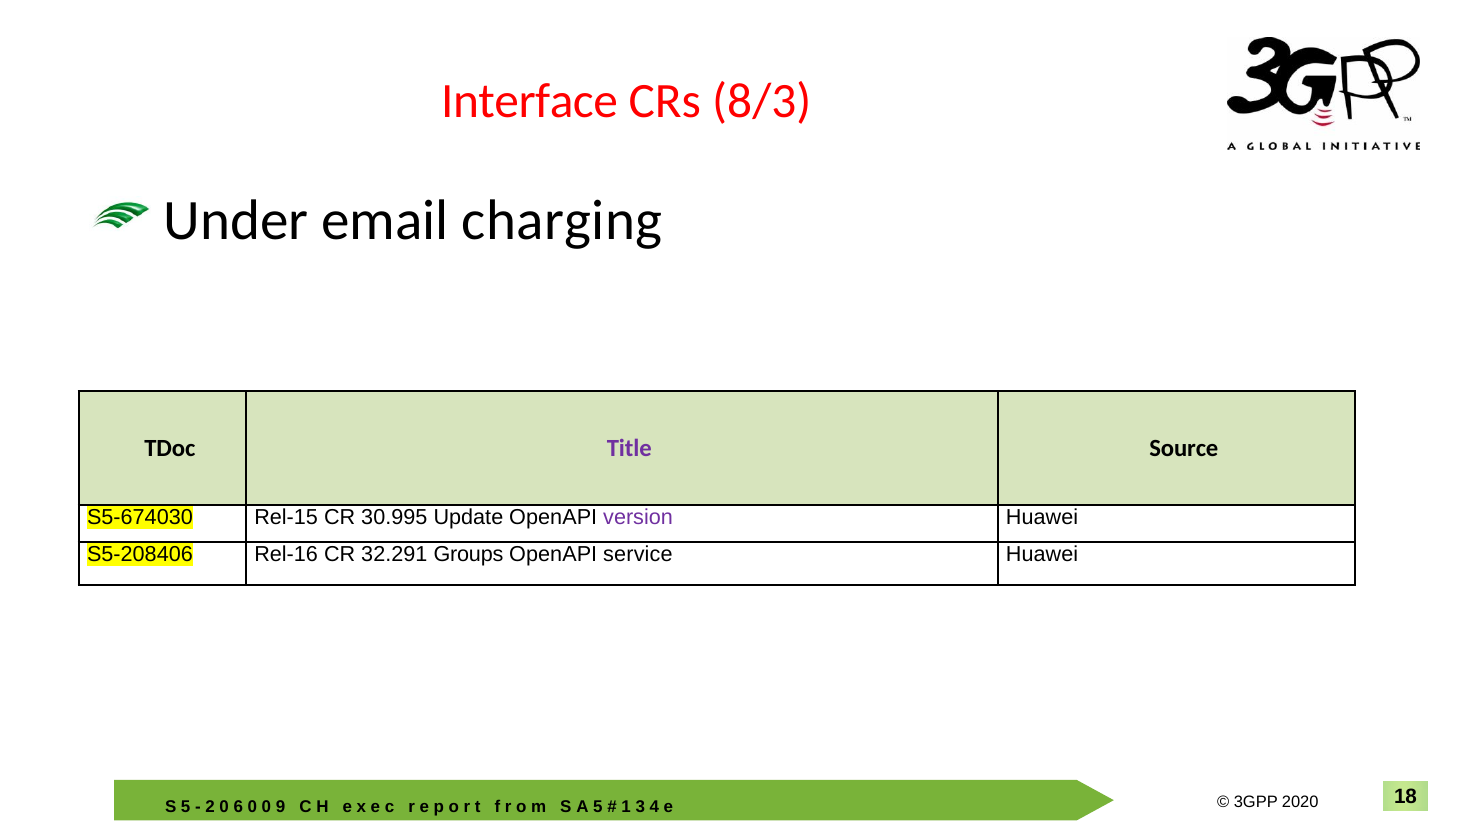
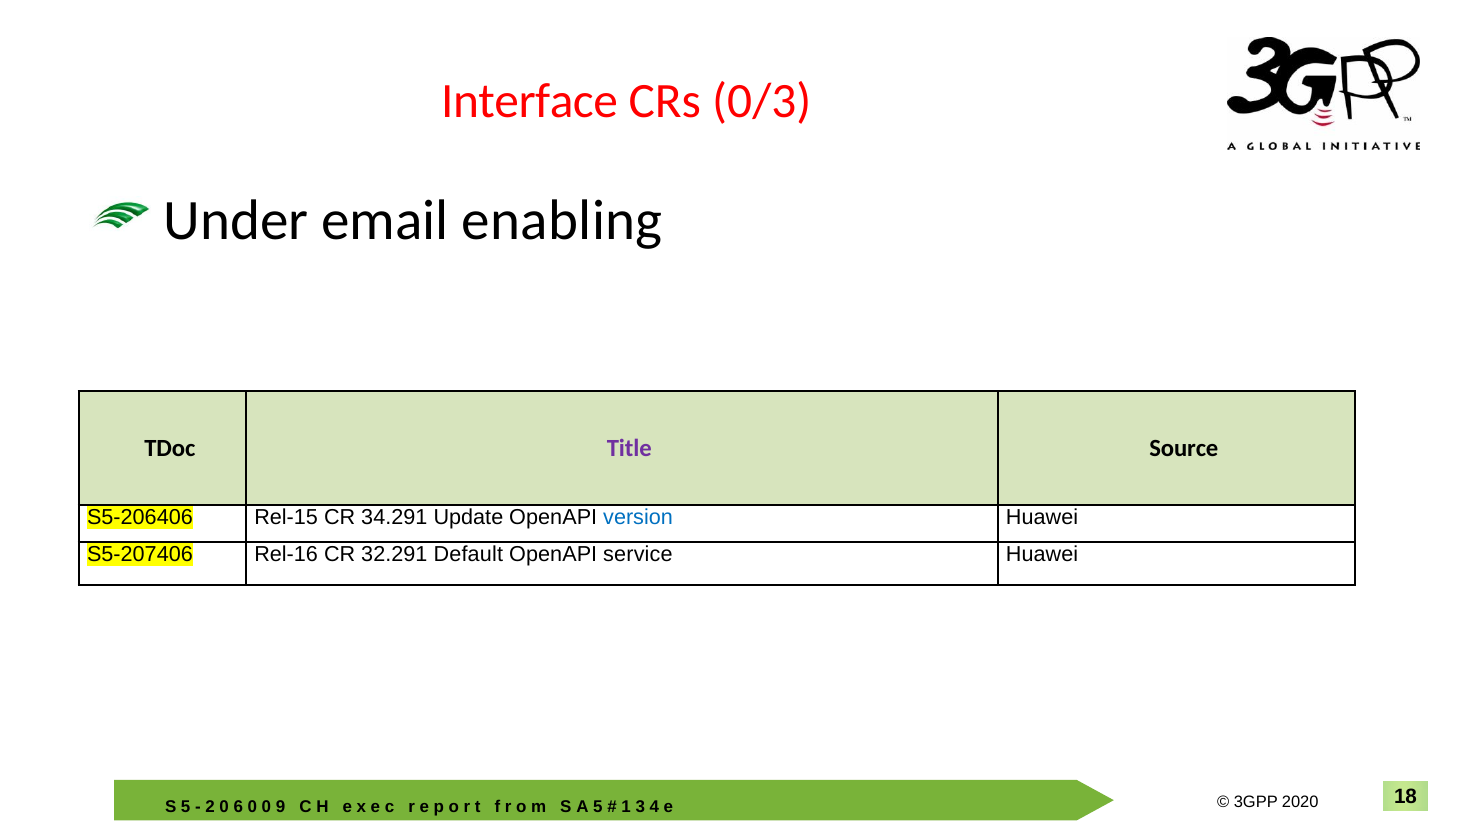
8/3: 8/3 -> 0/3 (762, 101)
charging: charging -> enabling (562, 221)
S5-674030: S5-674030 -> S5-206406 (140, 517)
30.995: 30.995 -> 34.291 (394, 517)
version colour: purple -> blue (638, 517)
S5-208406: S5-208406 -> S5-207406 (140, 554)
Groups: Groups -> Default (468, 554)
